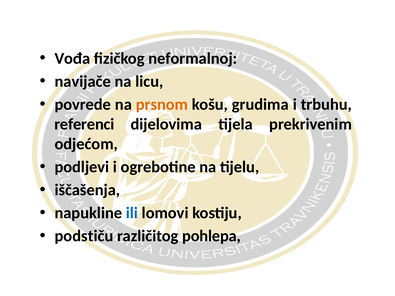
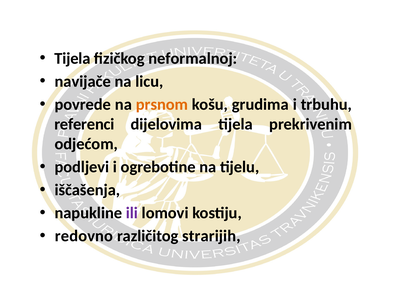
Vođa: Vođa -> Tijela (72, 58)
ili colour: blue -> purple (132, 213)
podstiču: podstiču -> redovno (84, 236)
pohlepa: pohlepa -> strarijih (211, 236)
